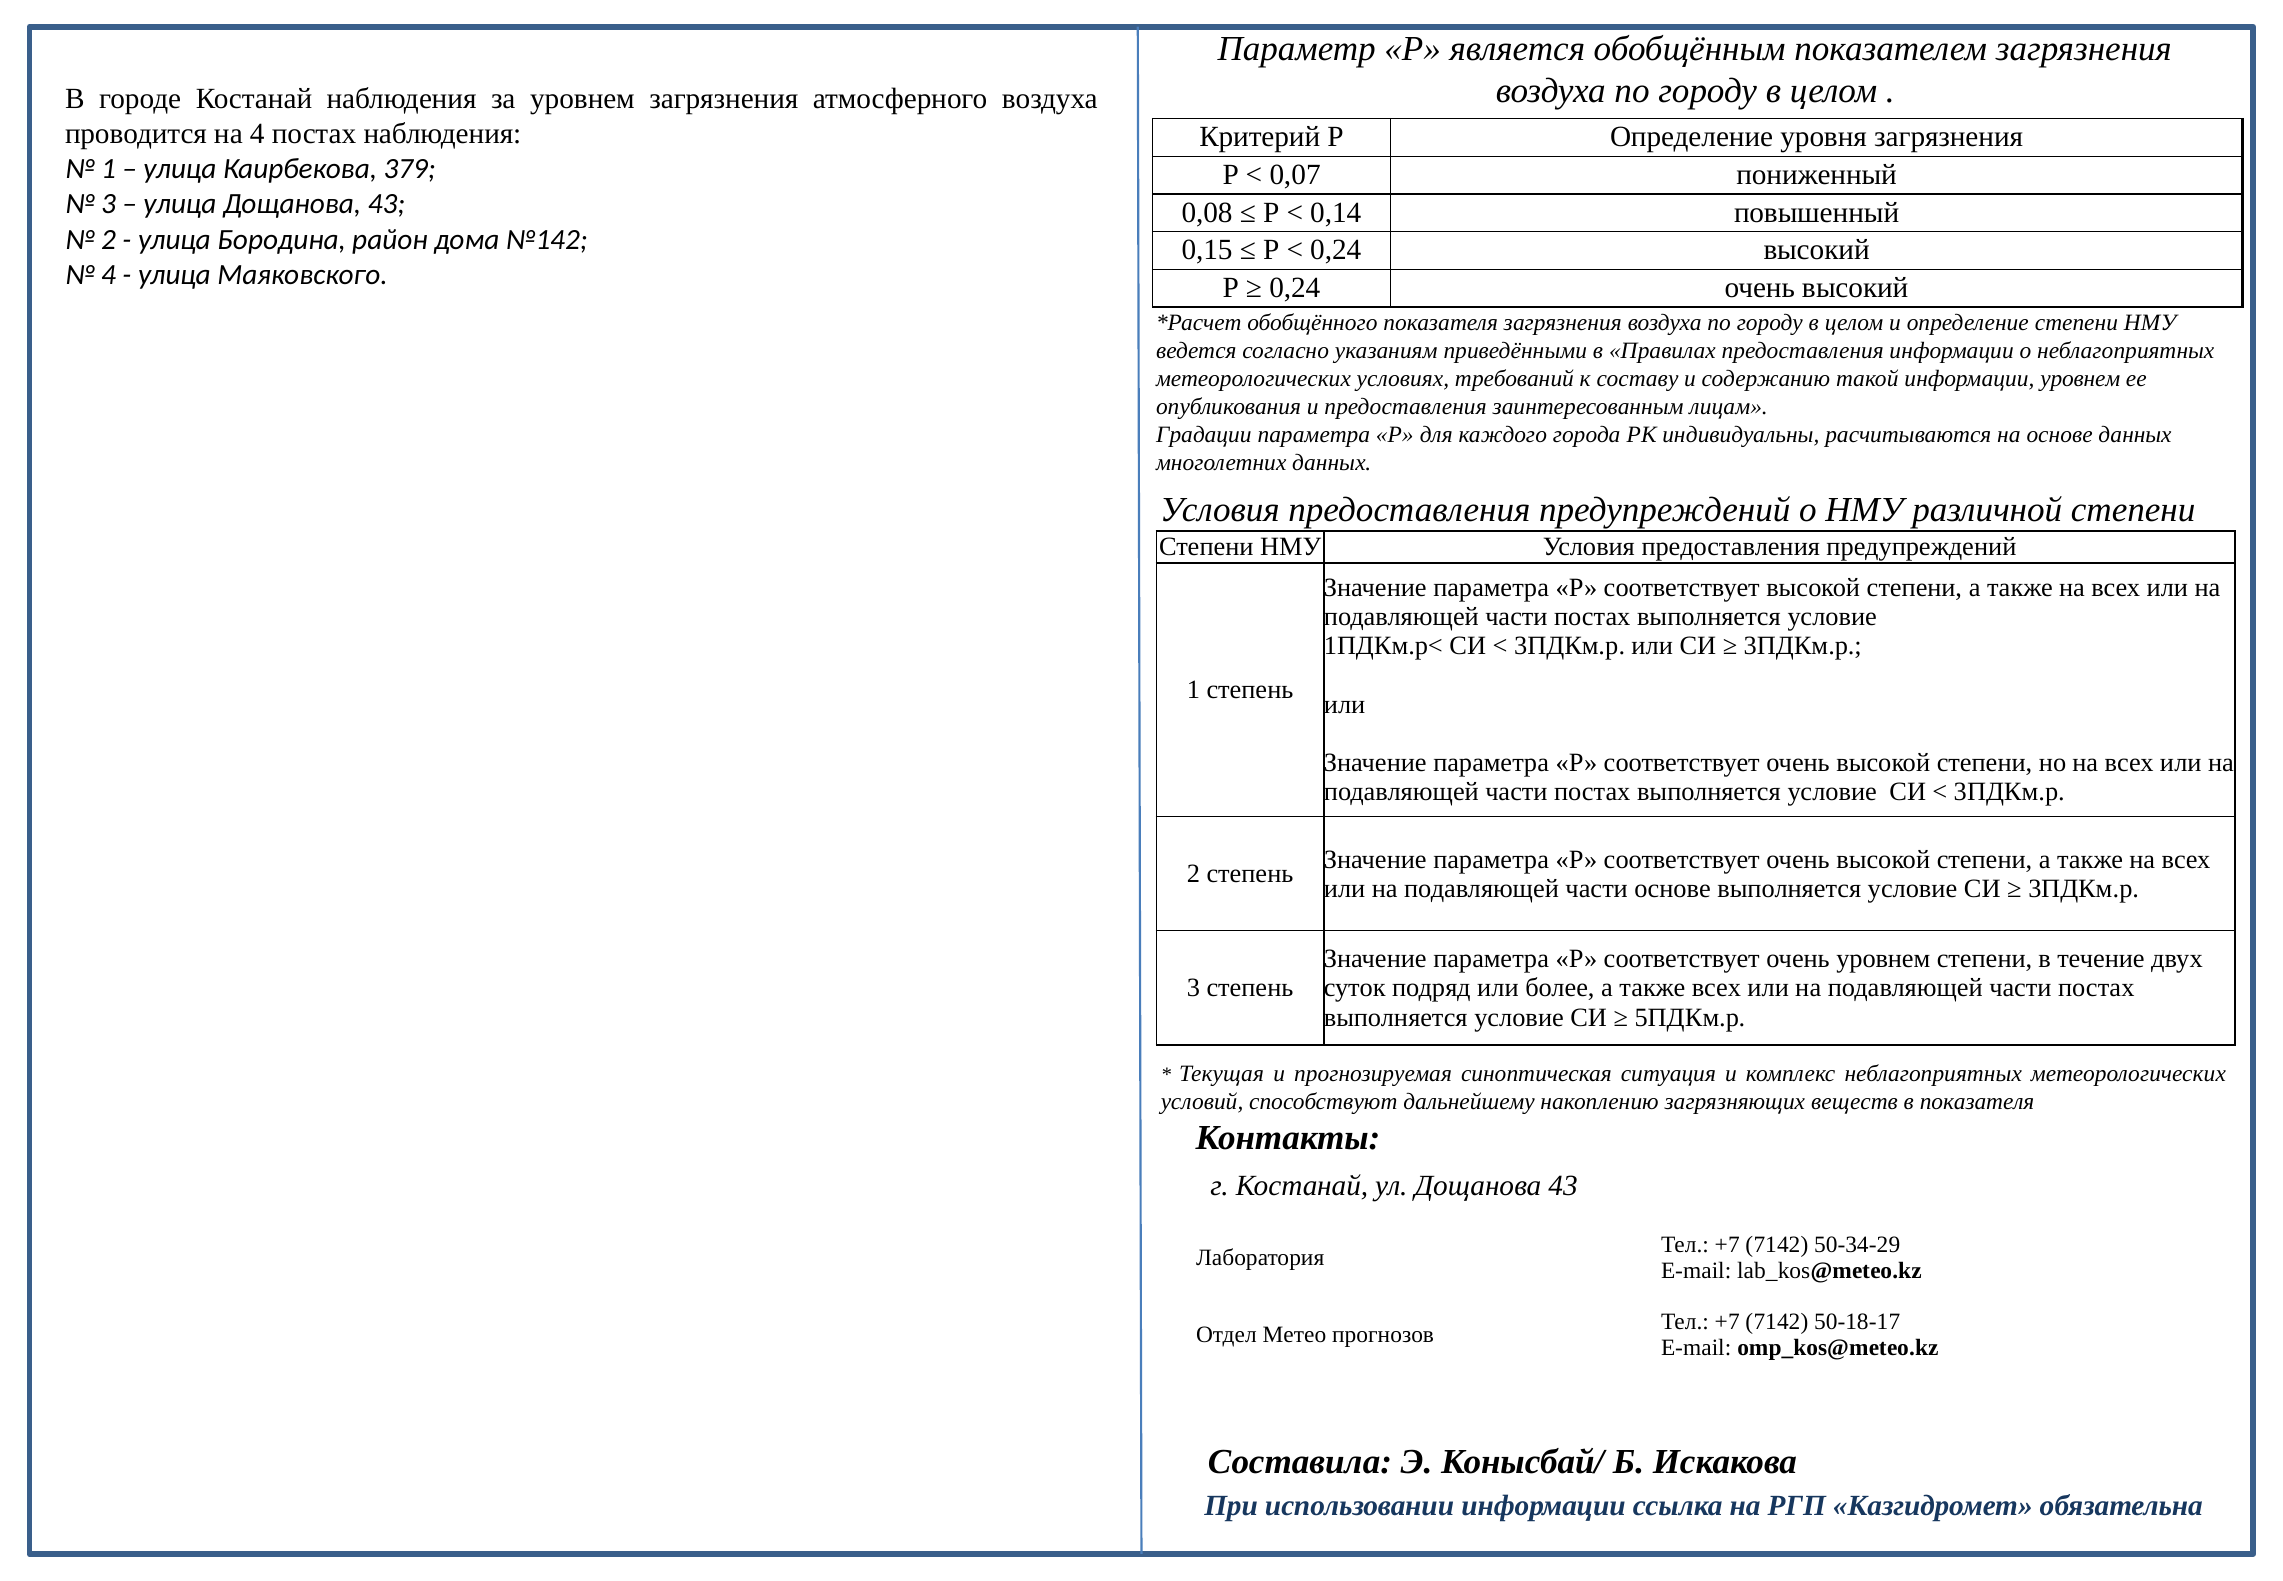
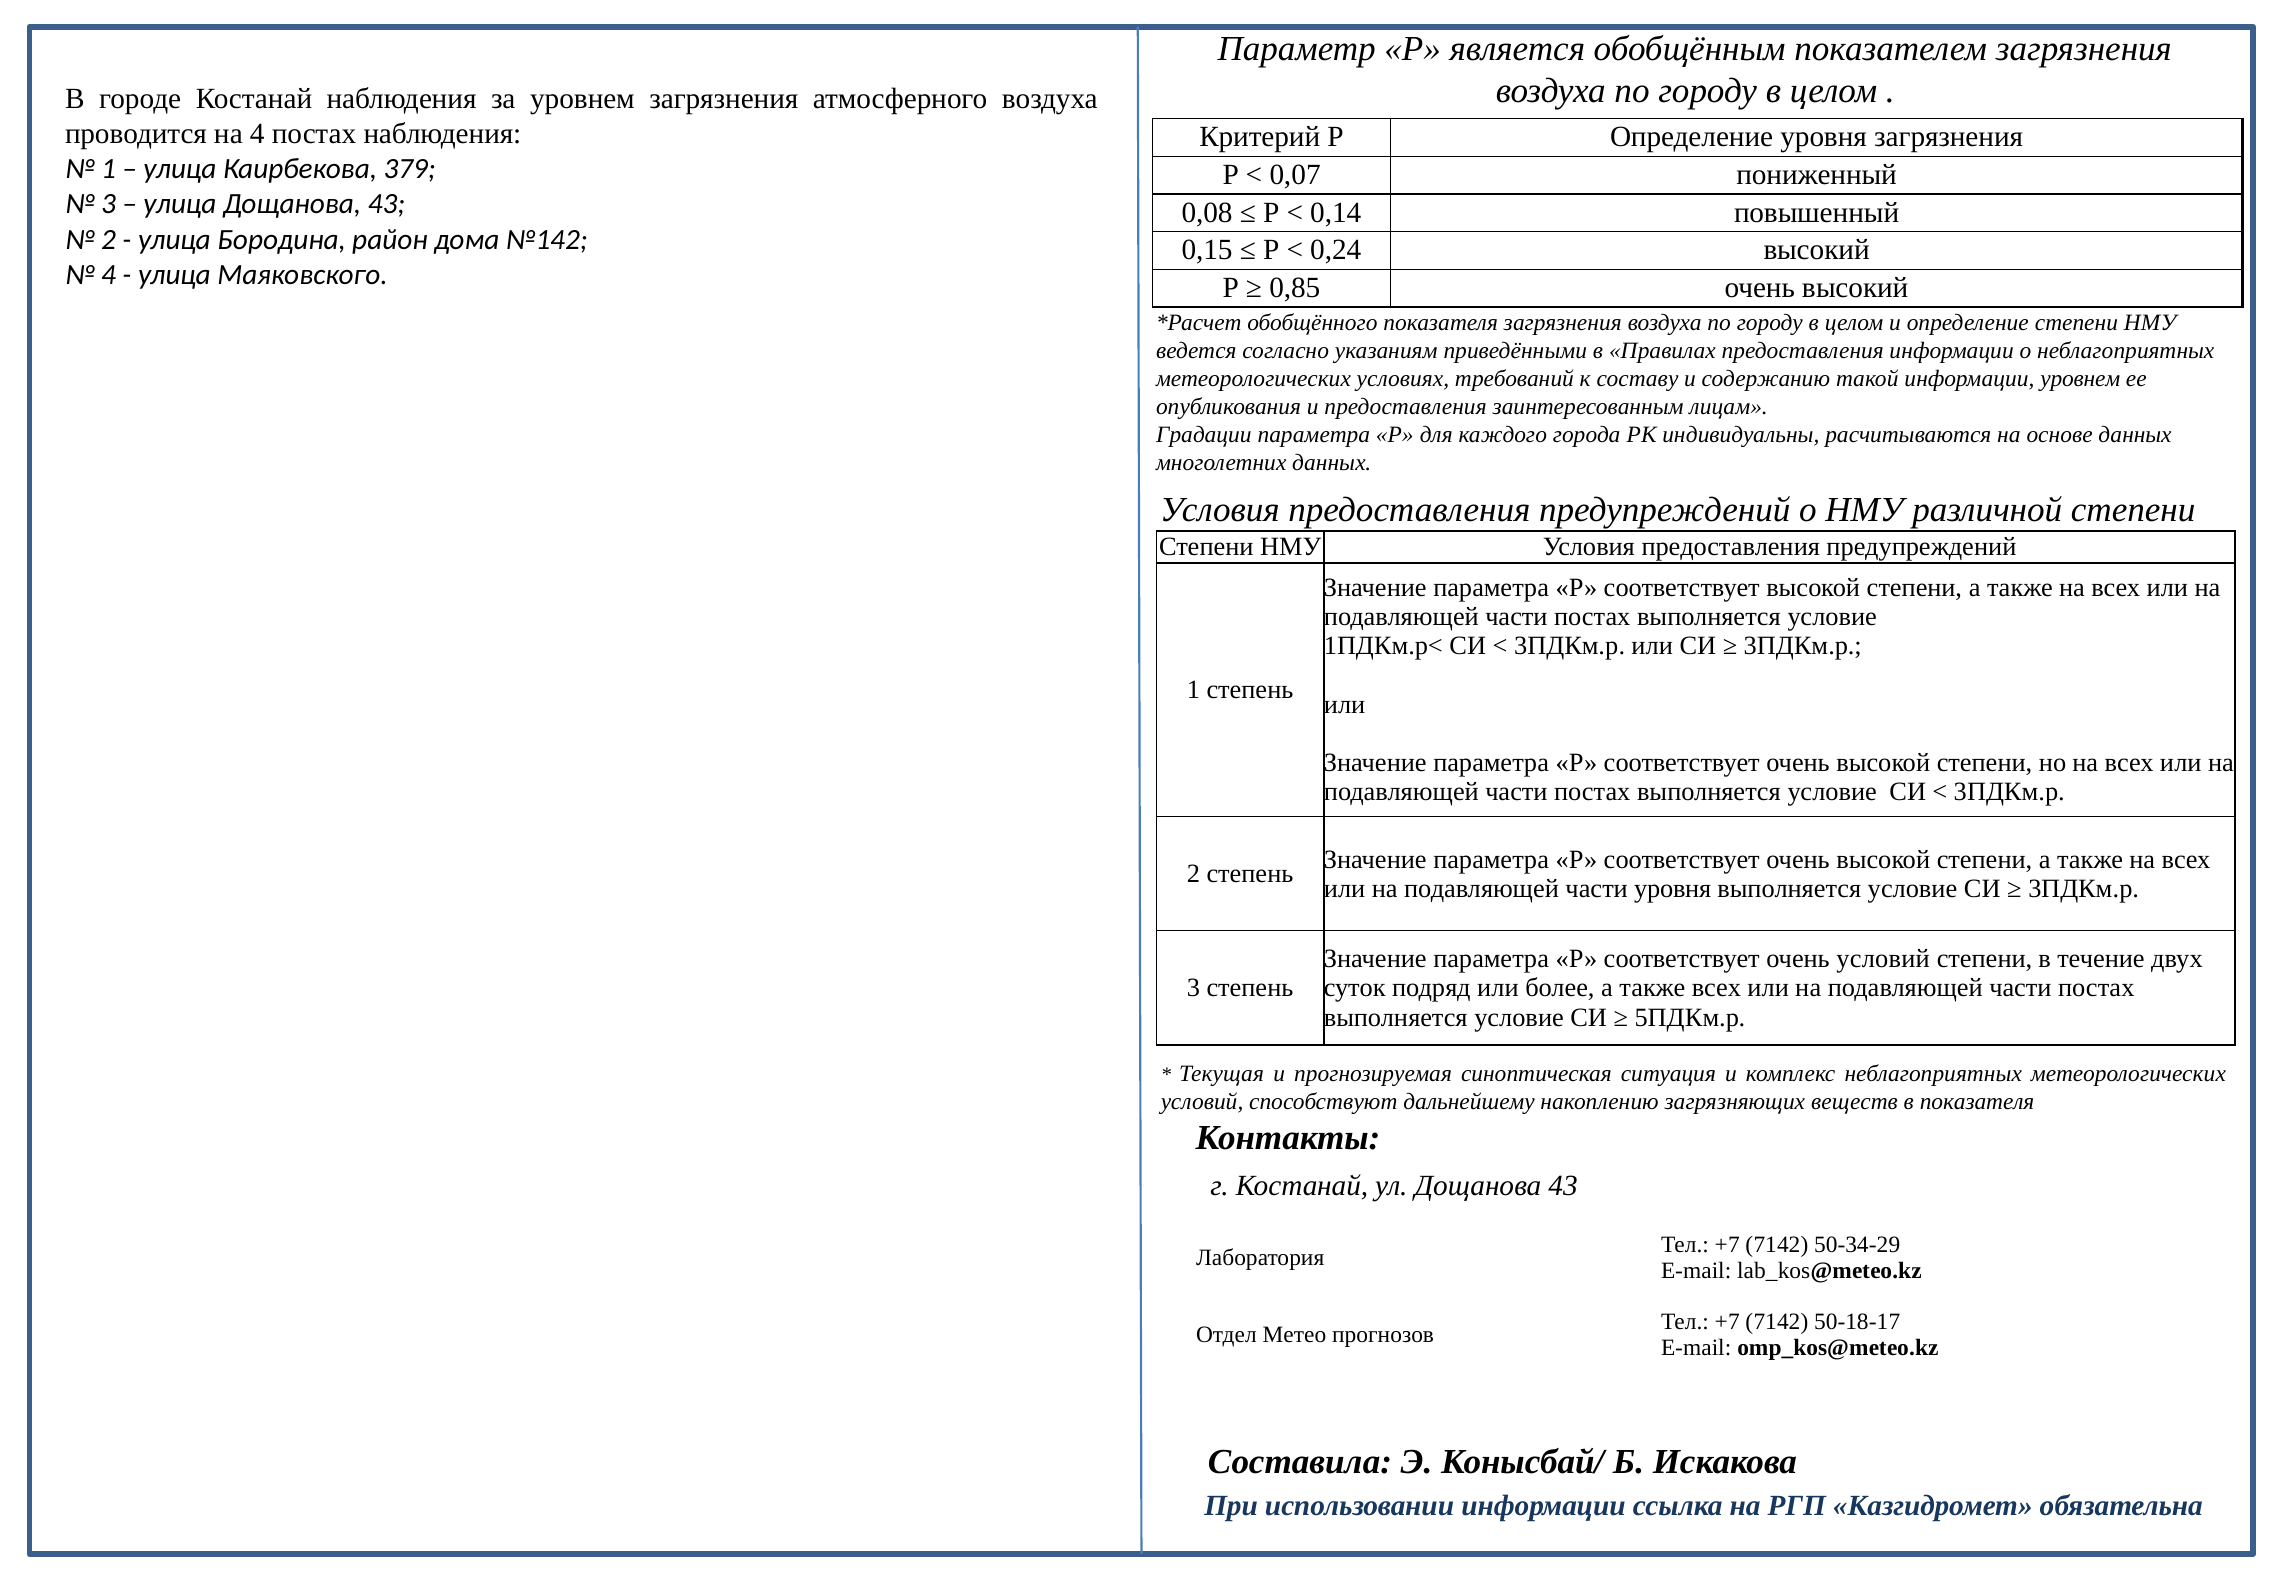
0,24: 0,24 -> 0,85 (1295, 288)
части основе: основе -> уровня (1673, 888)
очень уровнем: уровнем -> условий (1883, 959)
